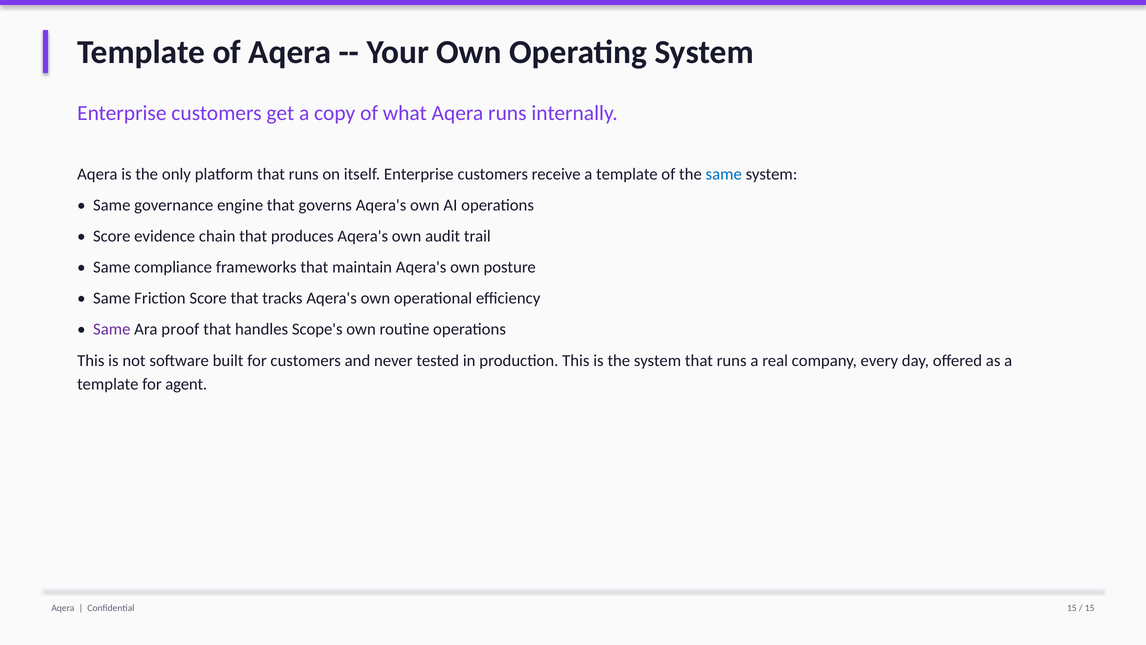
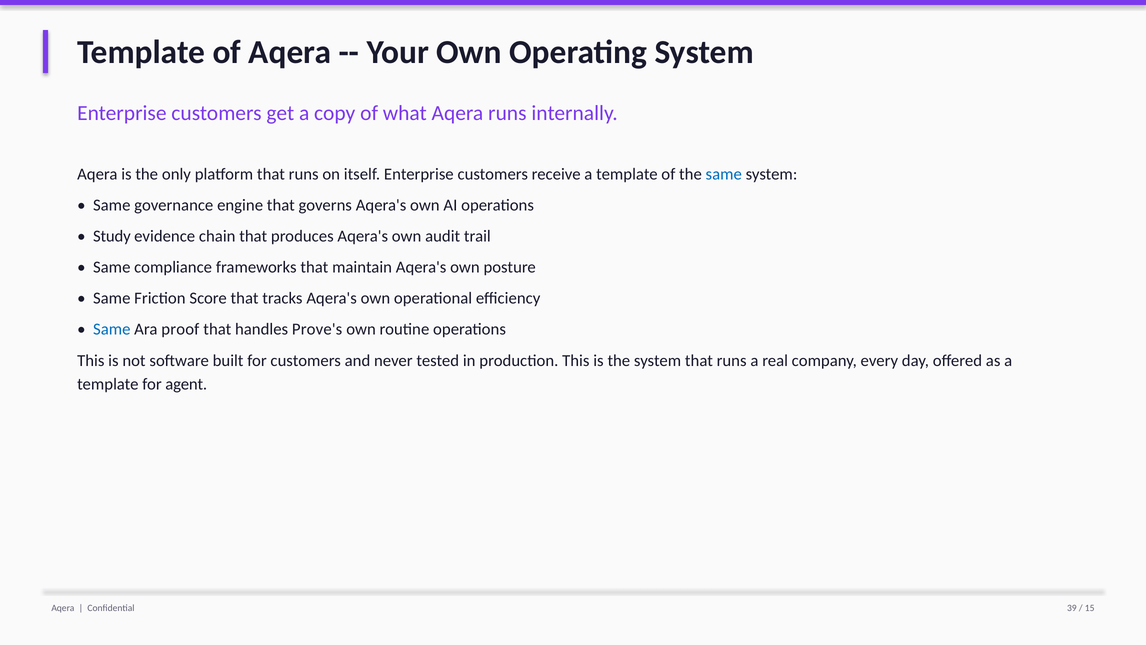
Score: Score -> Study (112, 236)
Same colour: purple -> blue (112, 329)
Scope's: Scope's -> Prove's (317, 329)
Confidential 15: 15 -> 39 (1072, 608)
